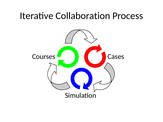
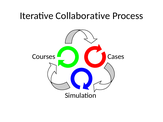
Collaboration: Collaboration -> Collaborative (83, 16)
